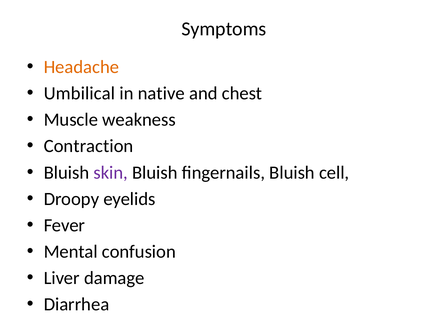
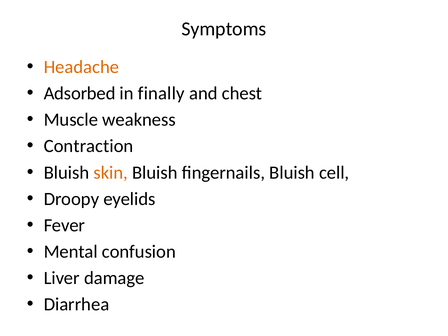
Umbilical: Umbilical -> Adsorbed (80, 93)
native: native -> finally (161, 93)
skin colour: purple -> orange (111, 173)
